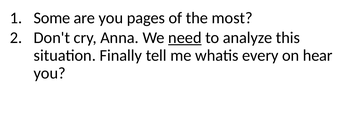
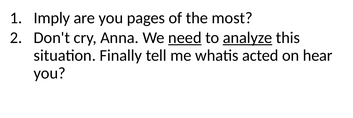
Some: Some -> Imply (52, 18)
analyze underline: none -> present (248, 38)
every: every -> acted (260, 55)
